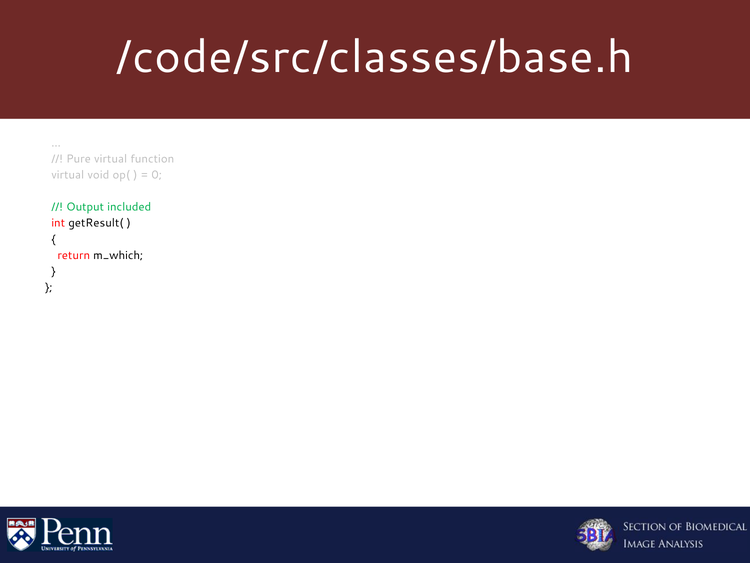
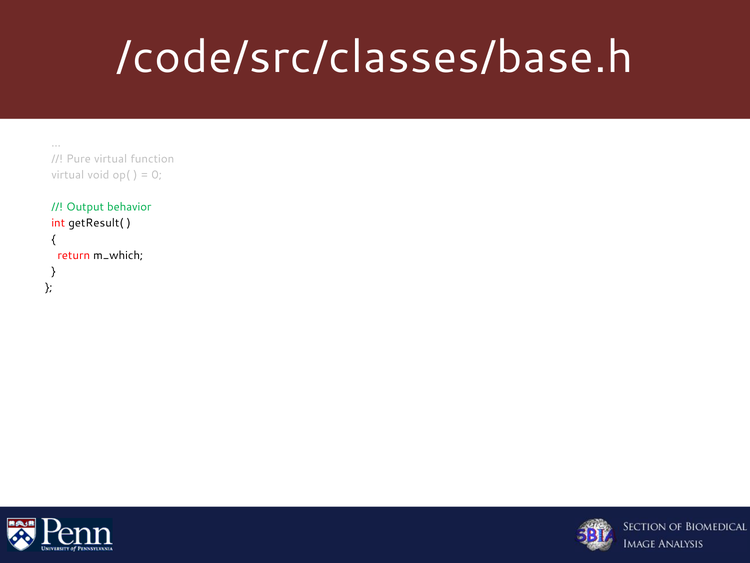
included: included -> behavior (129, 207)
